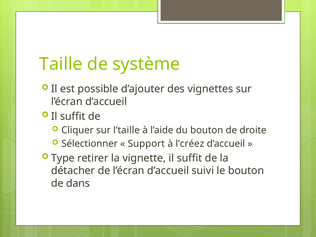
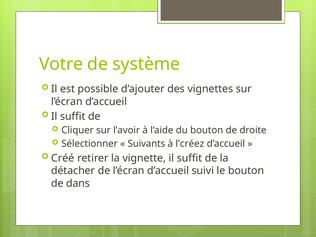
Taille: Taille -> Votre (61, 64)
l’taille: l’taille -> l’avoir (127, 130)
Support: Support -> Suivants (146, 144)
Type: Type -> Créé (63, 158)
